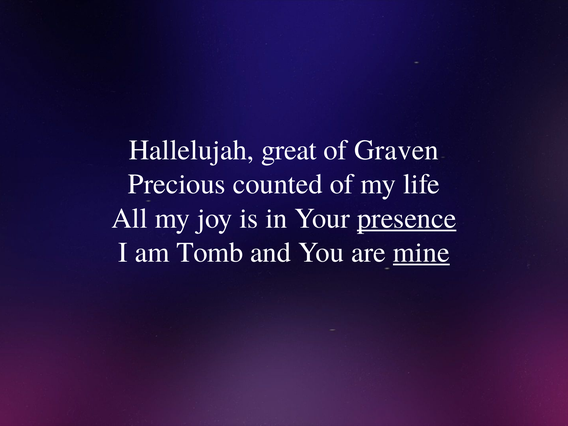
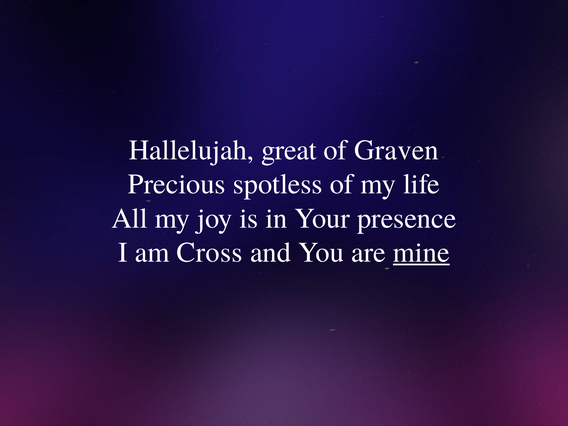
counted: counted -> spotless (278, 184)
presence underline: present -> none (407, 218)
Tomb: Tomb -> Cross (210, 252)
